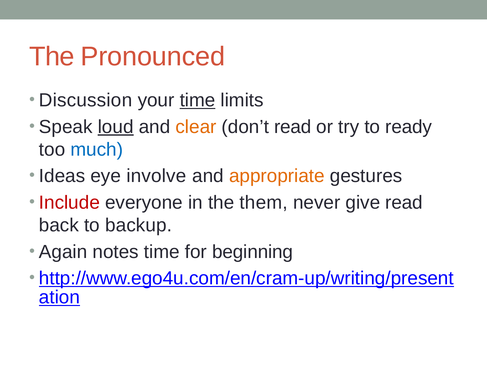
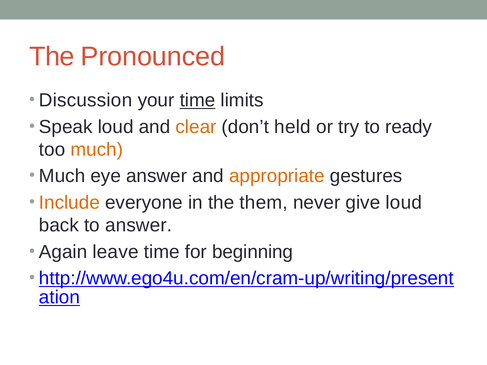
loud underline: present -> none (116, 127)
don’t read: read -> held (292, 127)
much colour: blue -> orange (97, 150)
Ideas: Ideas -> Much (62, 176)
eye involve: involve -> answer (157, 176)
Include colour: red -> orange (69, 203)
give read: read -> loud (404, 203)
to backup: backup -> answer (139, 225)
notes: notes -> leave (116, 252)
